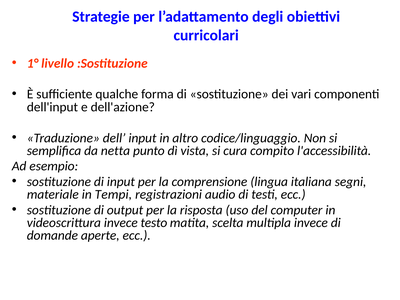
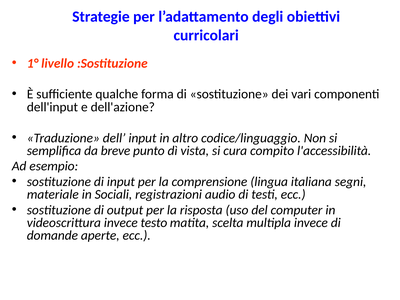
netta: netta -> breve (116, 151)
Tempi: Tempi -> Sociali (113, 194)
